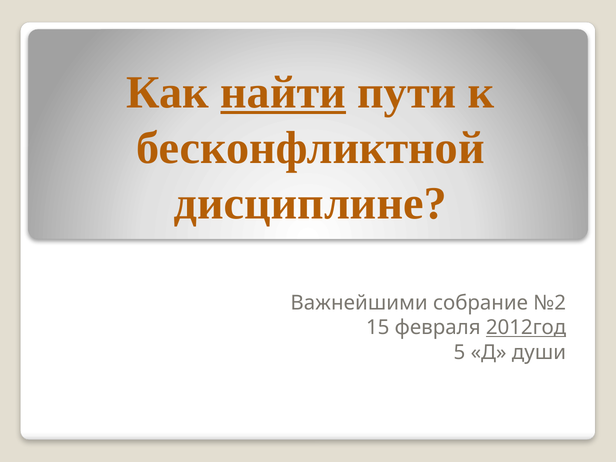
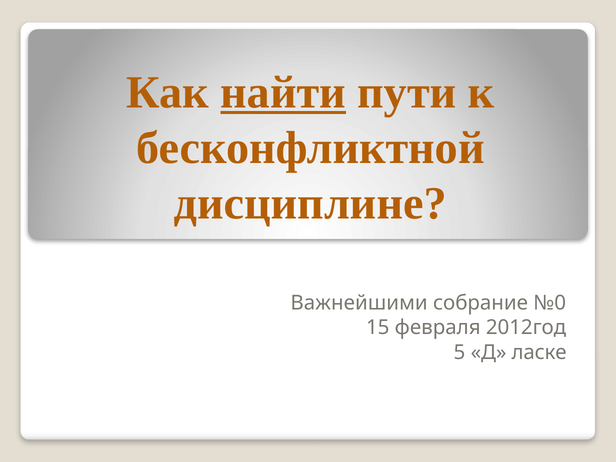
№2: №2 -> №0 (550, 303)
2012год underline: present -> none (526, 328)
души: души -> ласке (539, 352)
